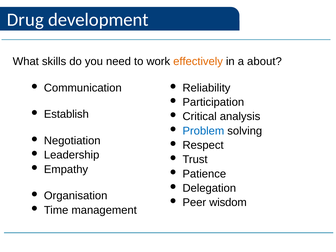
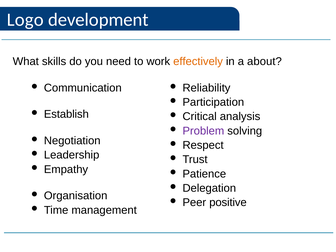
Drug: Drug -> Logo (25, 20)
Problem colour: blue -> purple (203, 131)
wisdom: wisdom -> positive (228, 202)
